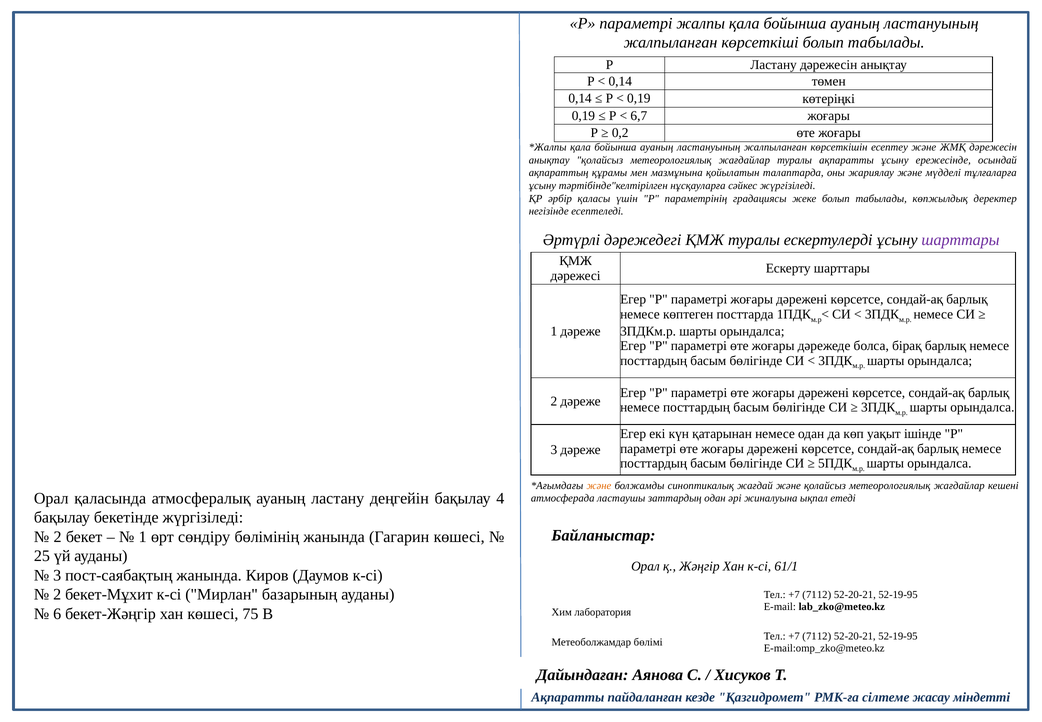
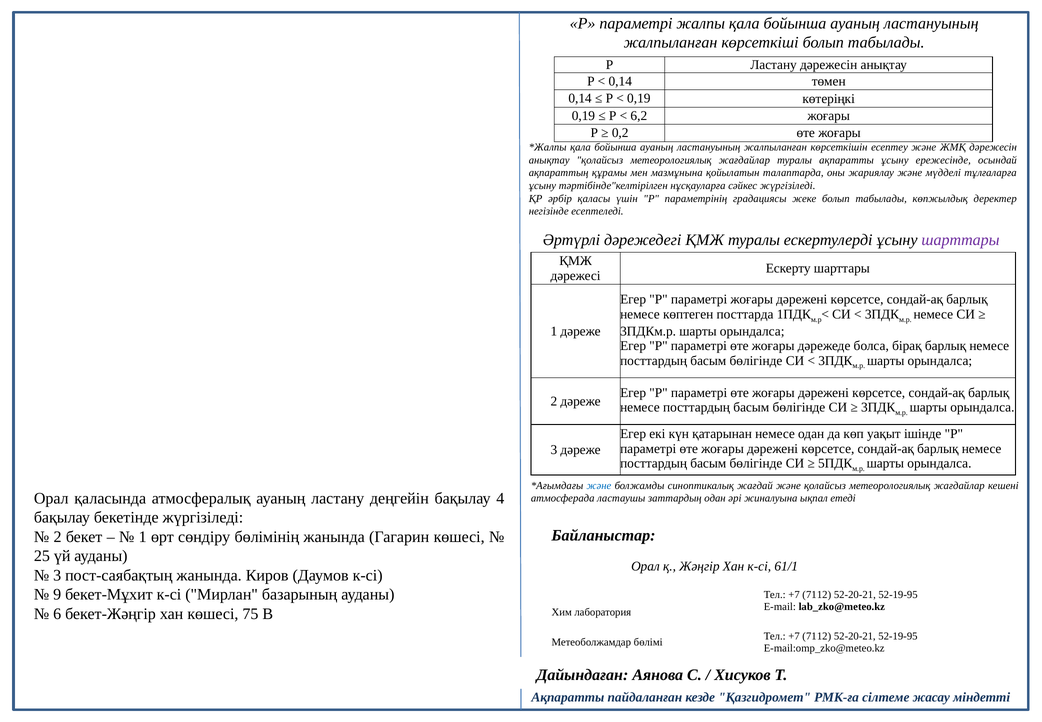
6,7: 6,7 -> 6,2 (639, 116)
және colour: orange -> blue (599, 485)
2: 2 -> 9 (57, 594)
